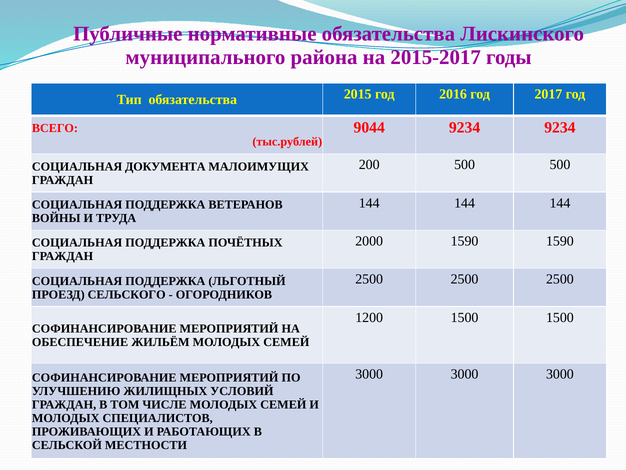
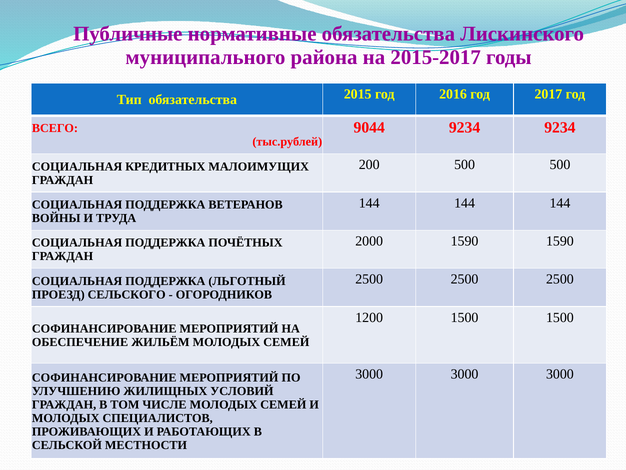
ДОКУМЕНТА: ДОКУМЕНТА -> КРЕДИТНЫХ (165, 166)
